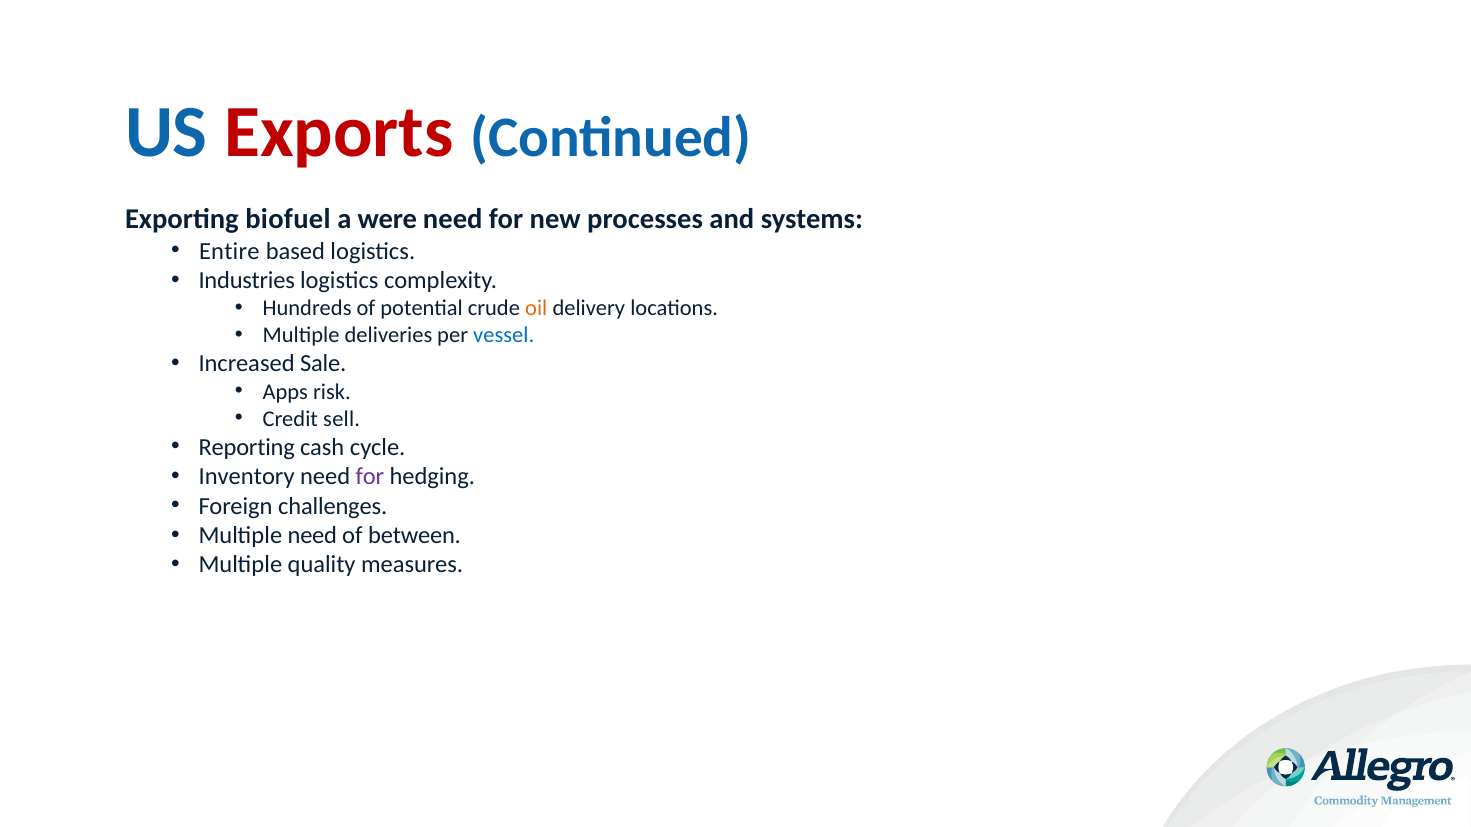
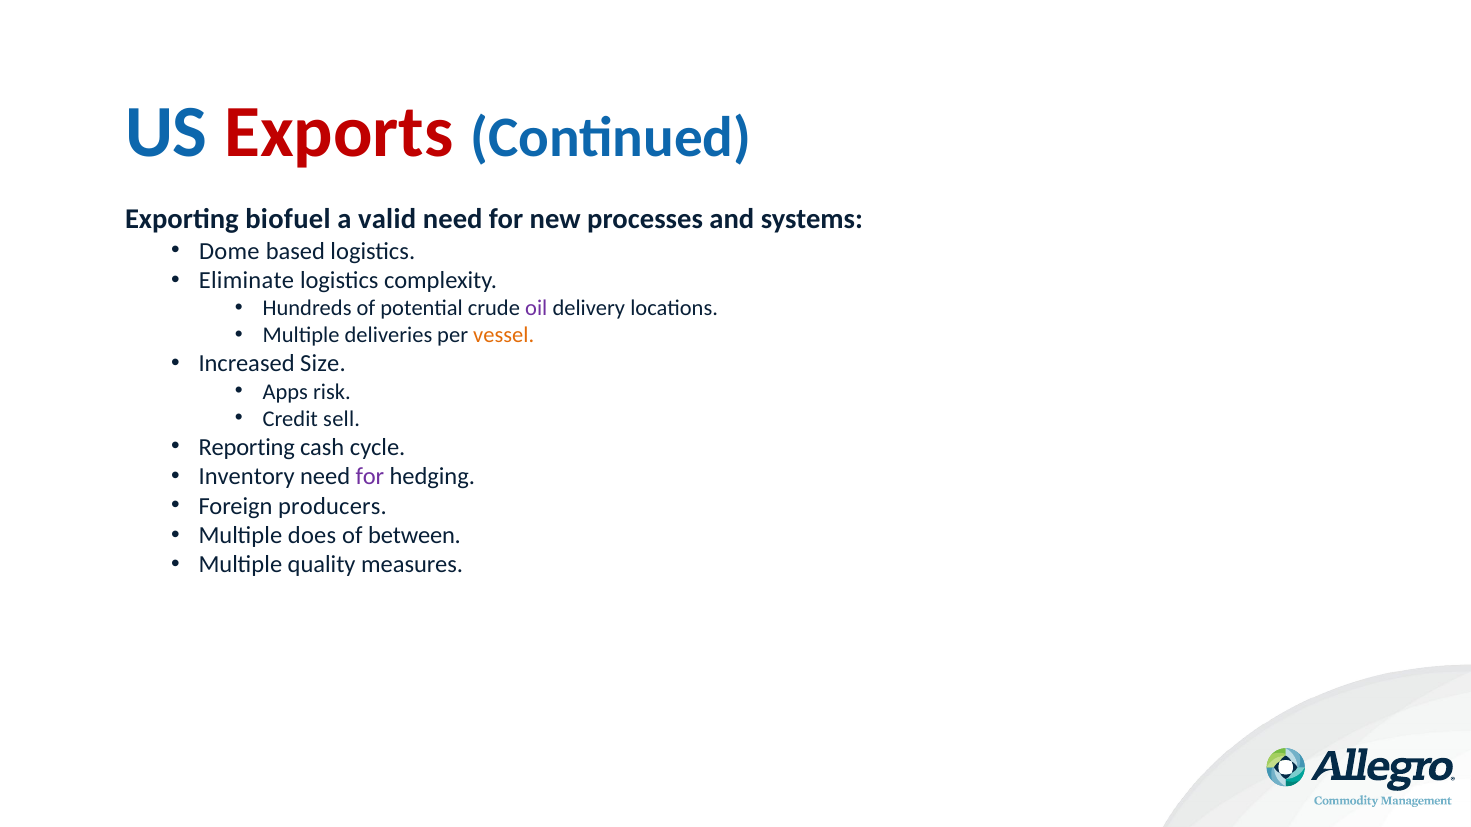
were: were -> valid (387, 220)
Entire: Entire -> Dome (229, 251)
Industries: Industries -> Eliminate (246, 281)
oil colour: orange -> purple (536, 309)
vessel colour: blue -> orange (504, 336)
Sale: Sale -> Size (323, 364)
challenges: challenges -> producers (332, 506)
Multiple need: need -> does (312, 536)
